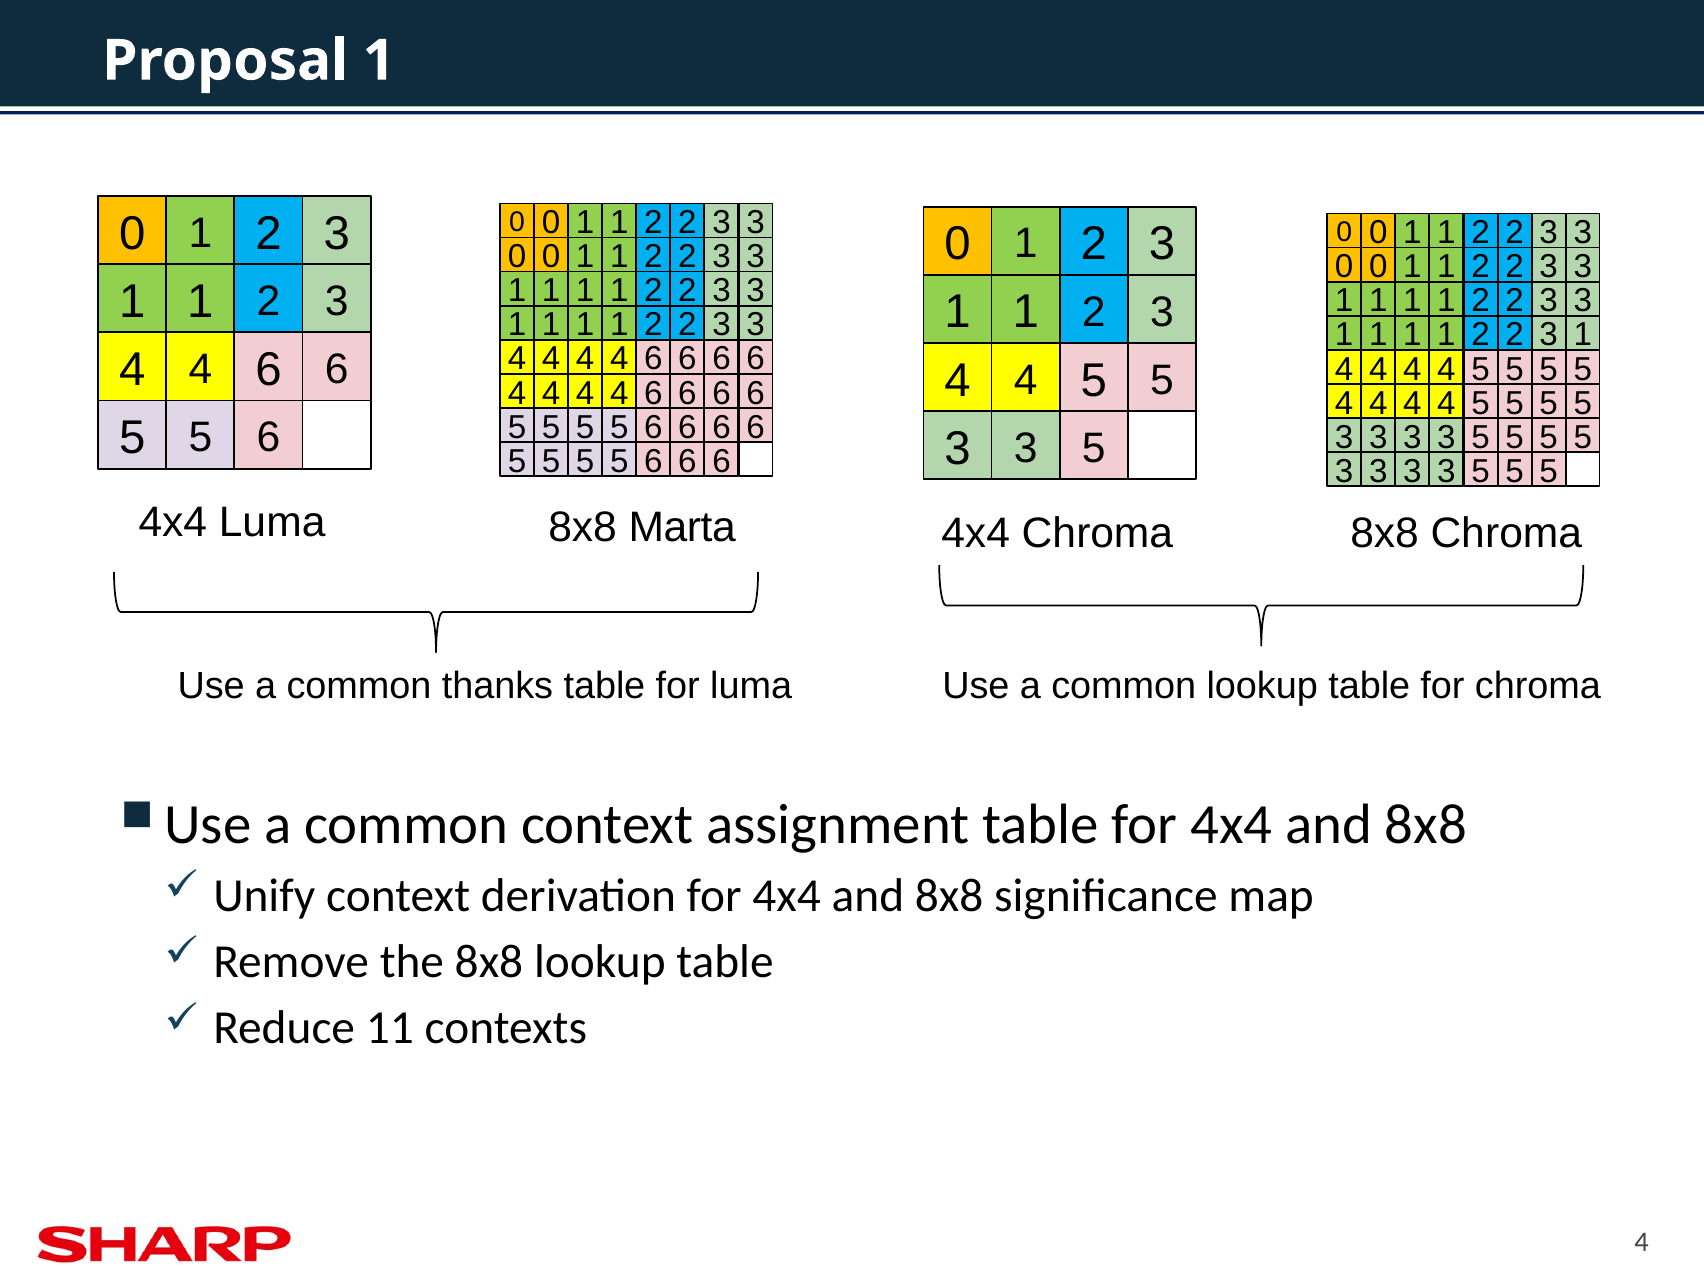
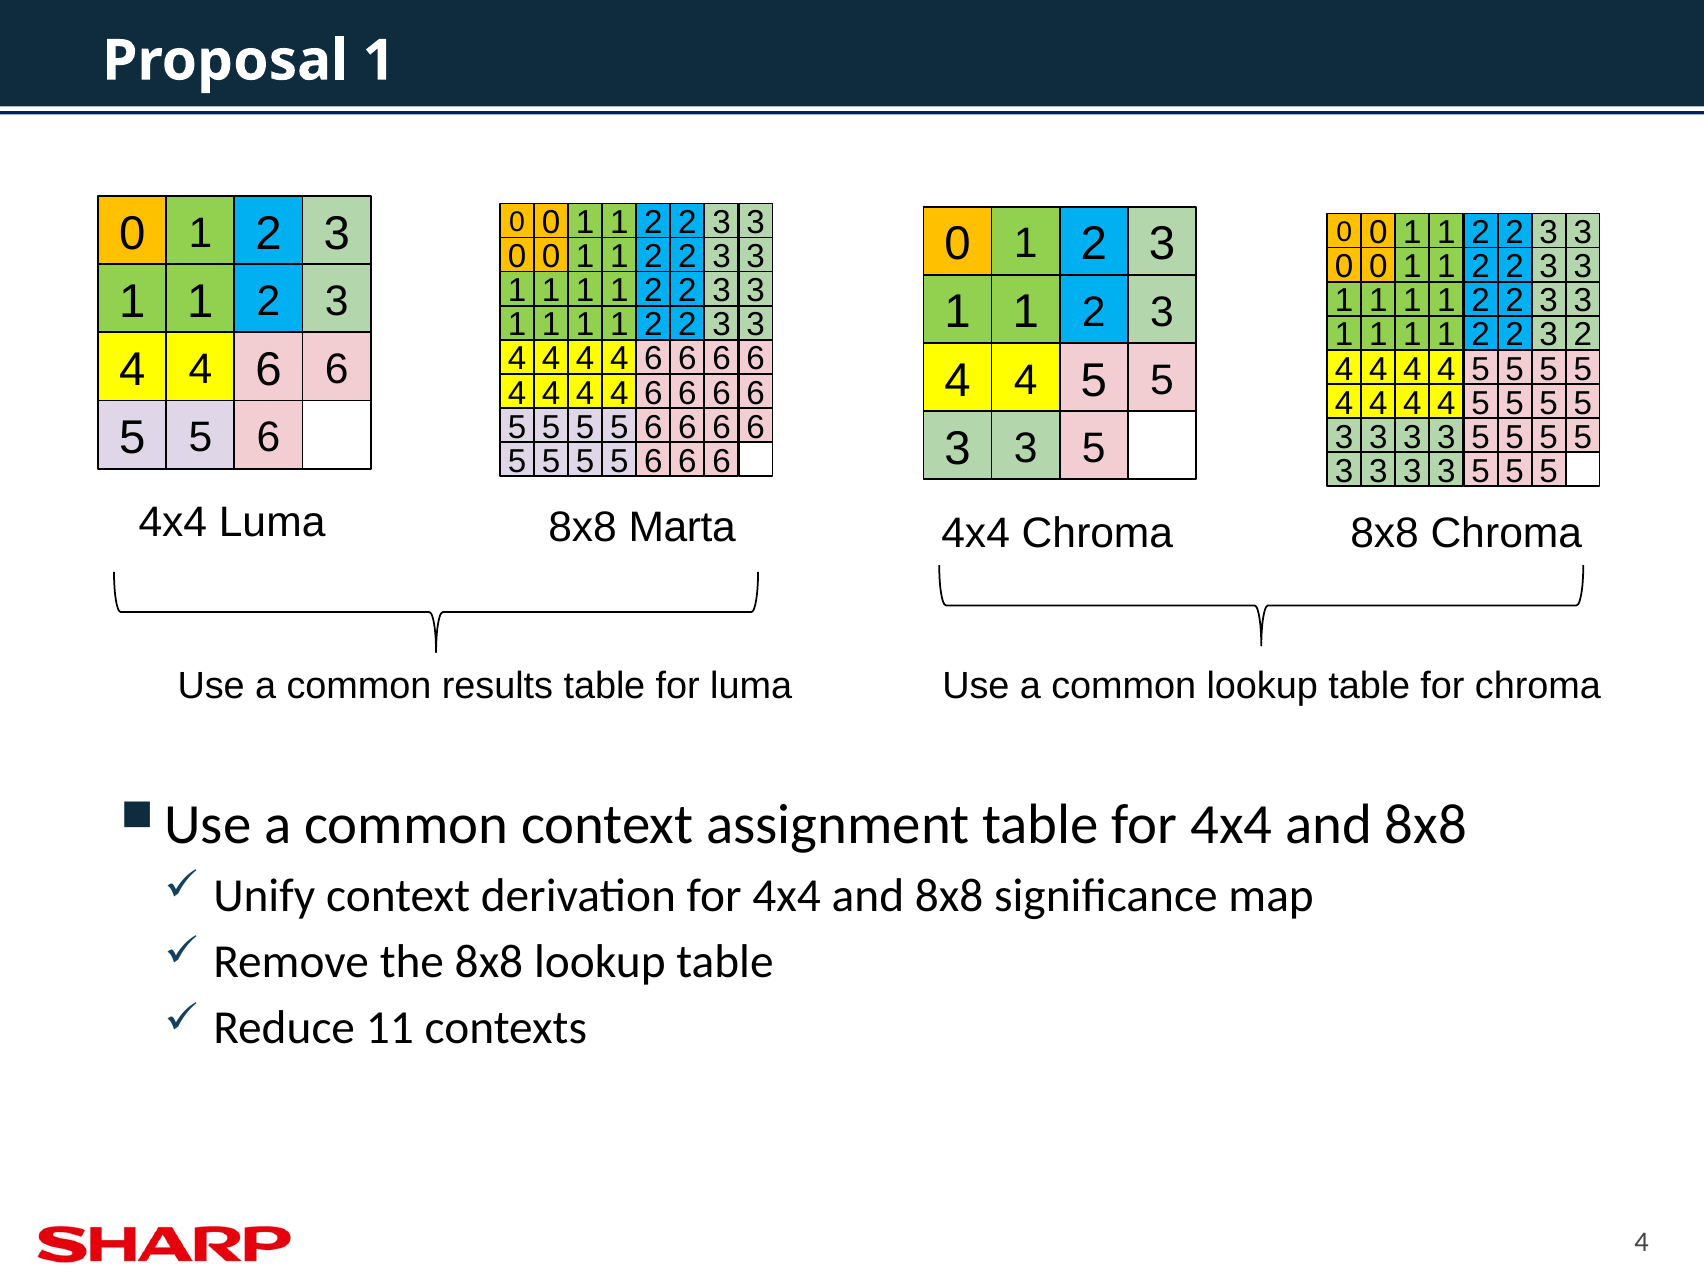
2 1: 1 -> 2 (1583, 335)
thanks: thanks -> results (497, 686)
